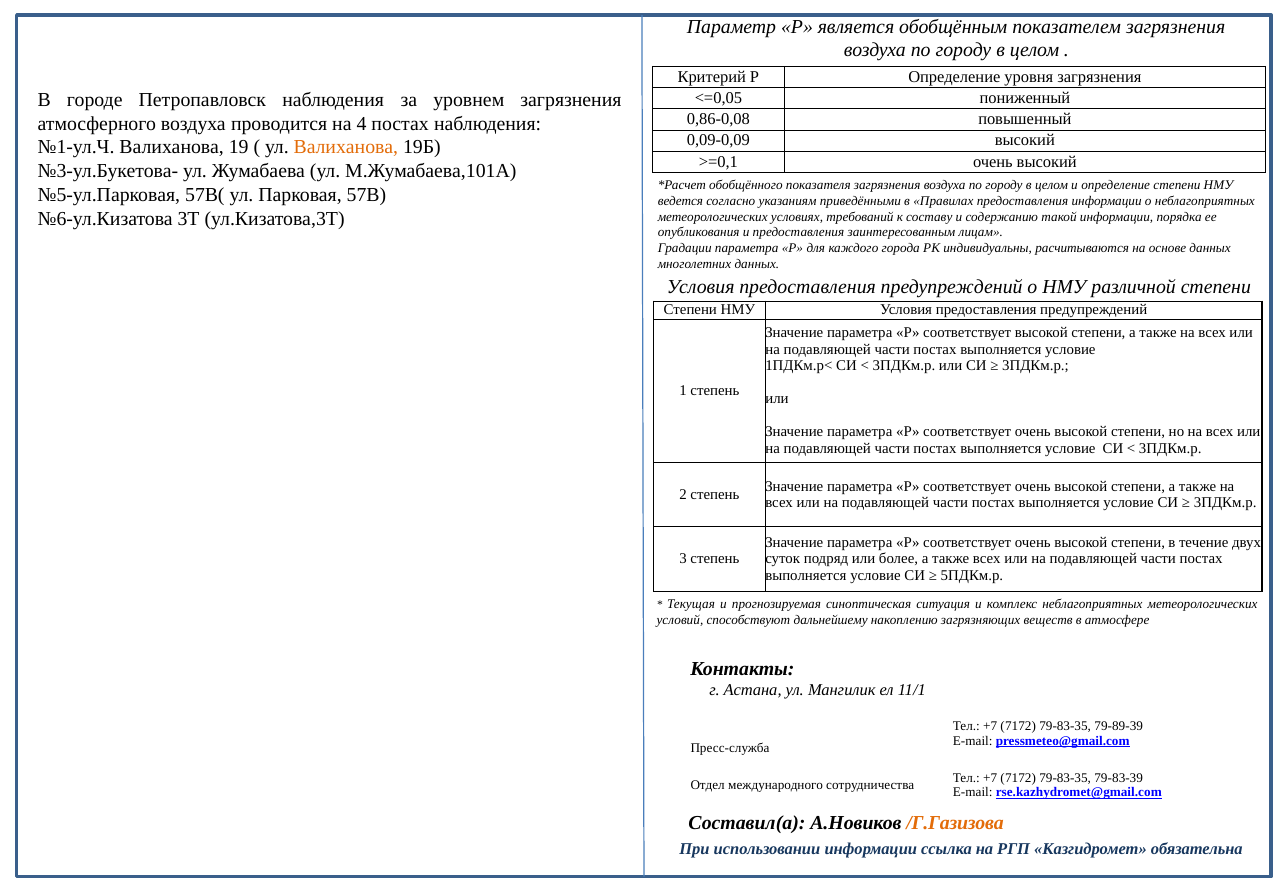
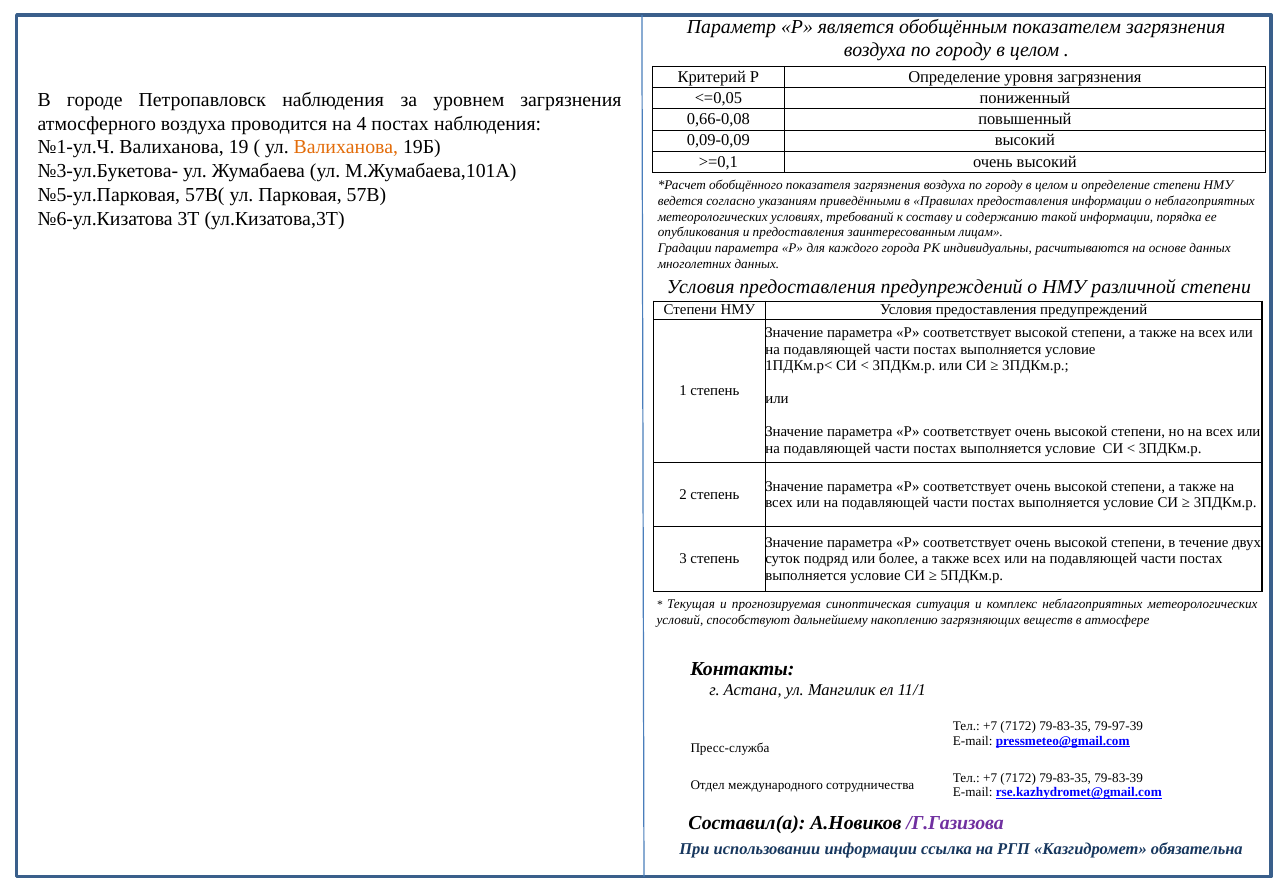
0,86-0,08: 0,86-0,08 -> 0,66-0,08 (718, 119)
79-89-39: 79-89-39 -> 79-97-39 (1119, 726)
/Г.Газизова colour: orange -> purple (955, 822)
